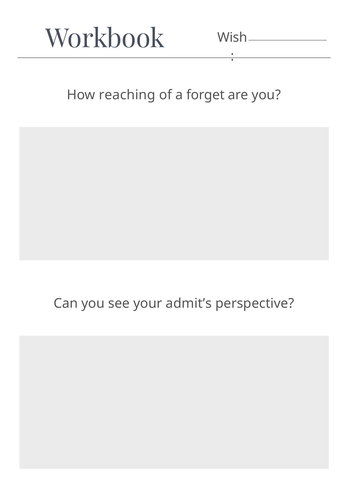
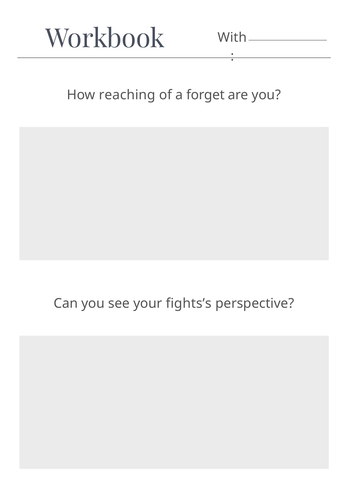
Wish: Wish -> With (232, 38)
admit’s: admit’s -> fights’s (189, 303)
